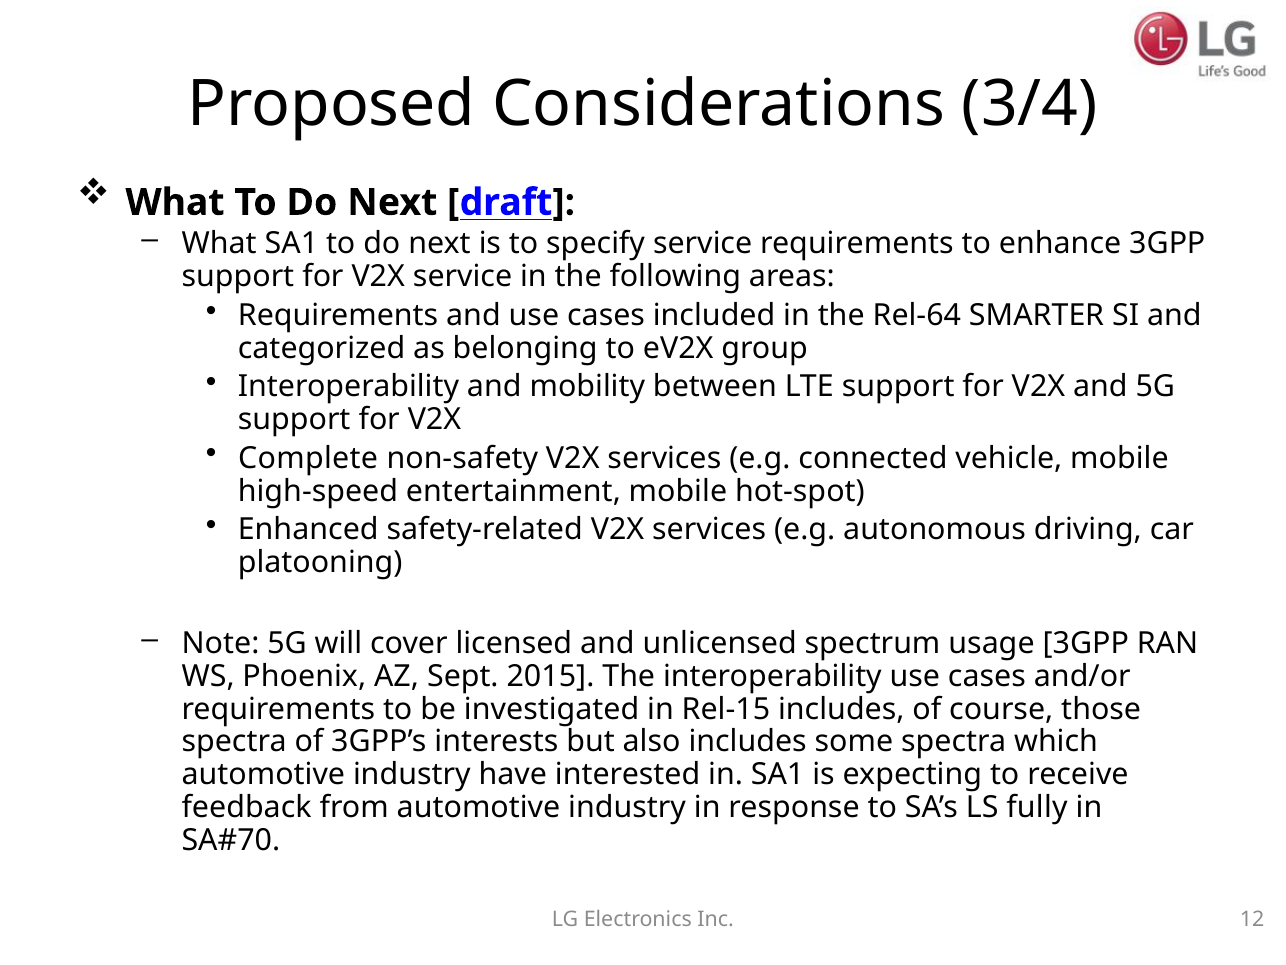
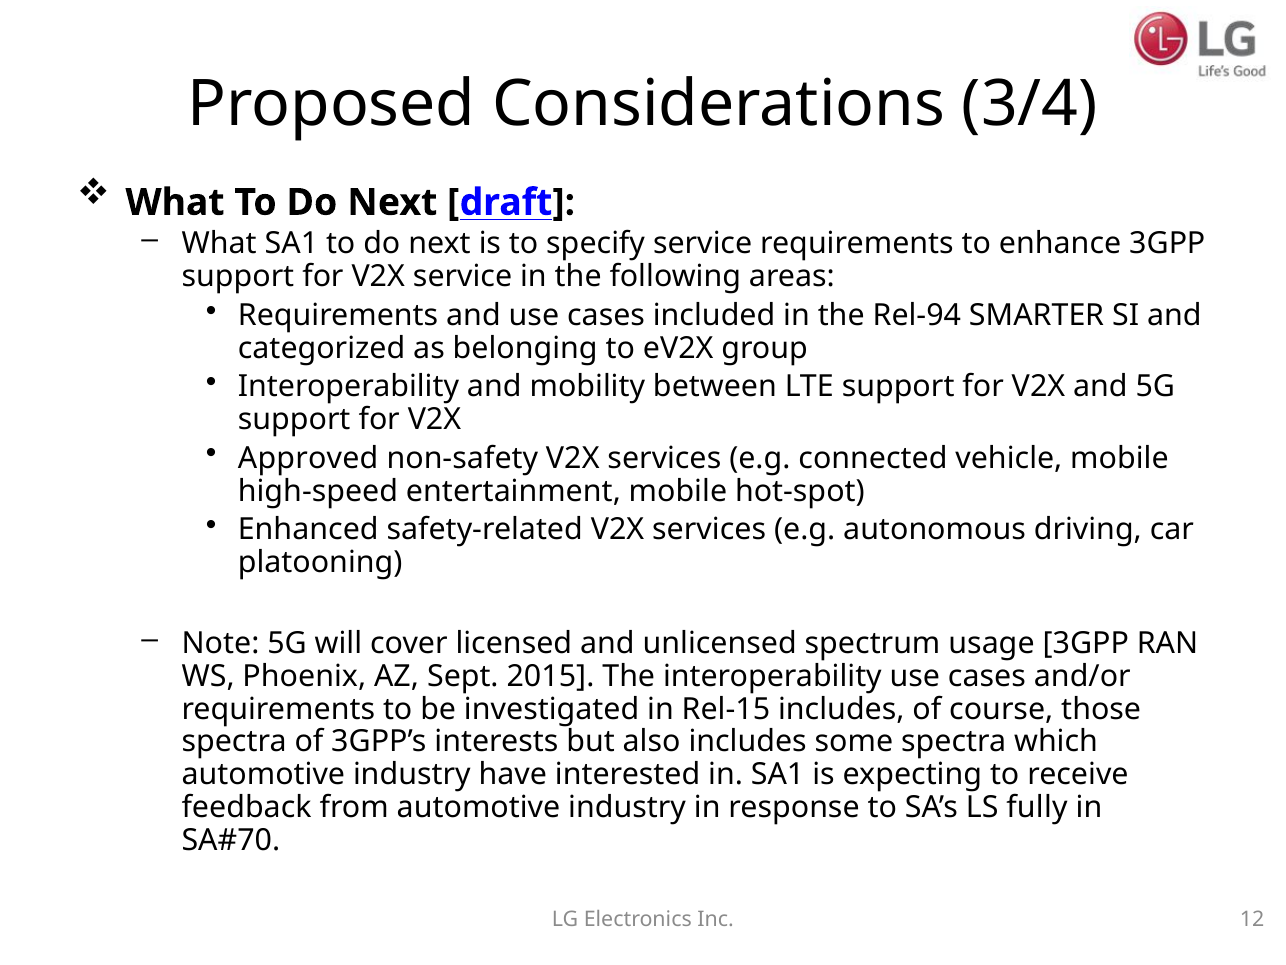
Rel-64: Rel-64 -> Rel-94 (917, 315)
Complete: Complete -> Approved (308, 458)
